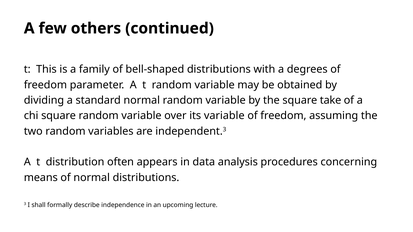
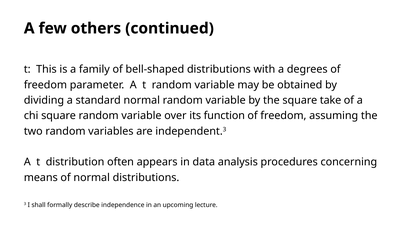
its variable: variable -> function (224, 116)
